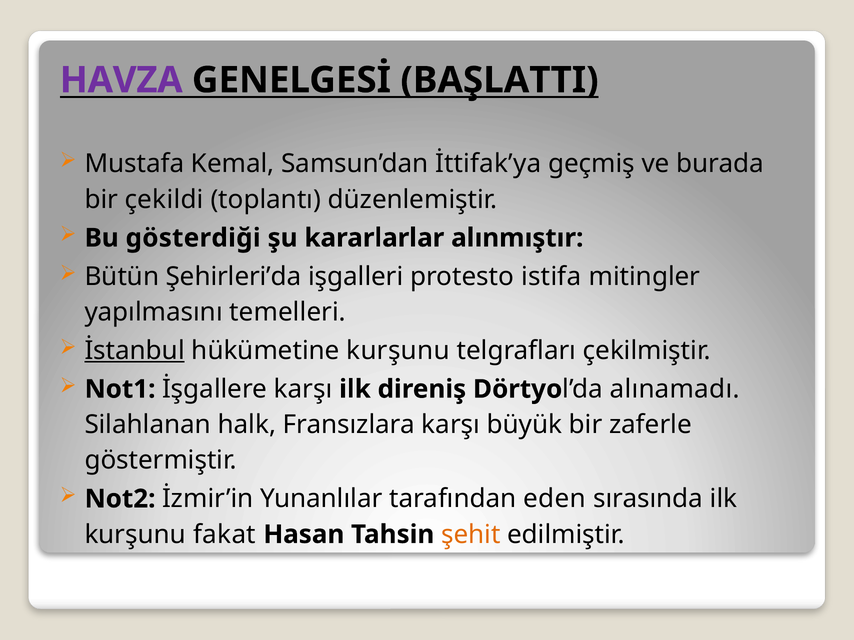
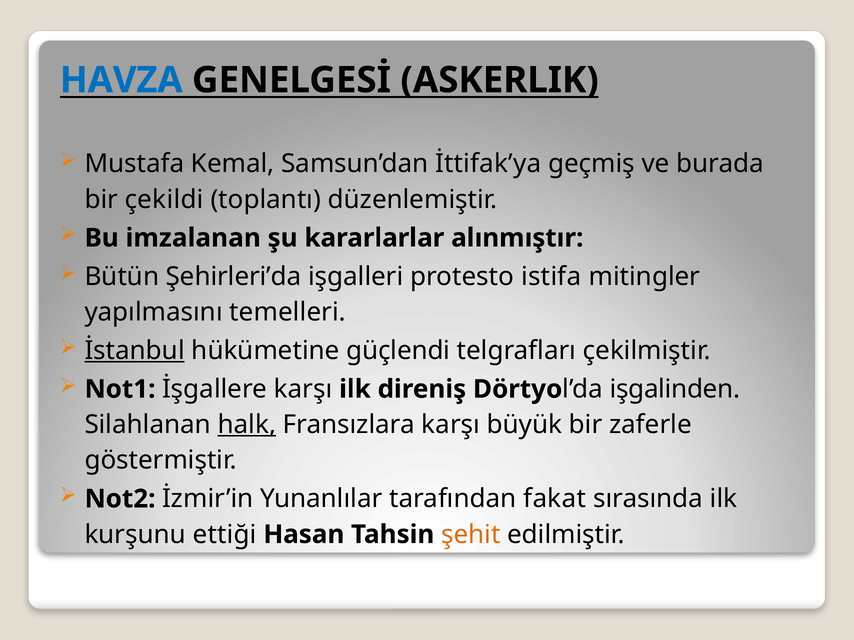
HAVZA colour: purple -> blue (121, 80)
BAŞLATTI: BAŞLATTI -> ASKERLIK (500, 80)
gösterdiği: gösterdiği -> imzalanan (193, 238)
hükümetine kurşunu: kurşunu -> güçlendi (398, 351)
alınamadı: alınamadı -> işgalinden (675, 389)
halk underline: none -> present (247, 425)
eden: eden -> fakat (555, 499)
fakat: fakat -> ettiği (225, 535)
